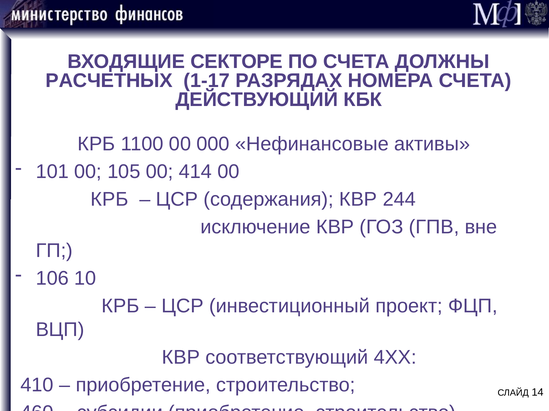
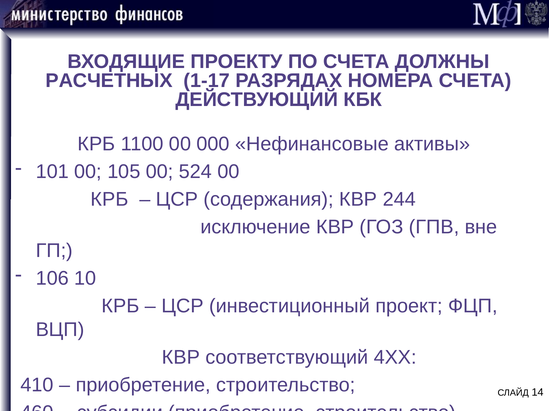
СЕКТОРЕ: СЕКТОРЕ -> ПРОЕКТУ (237, 62)
414: 414 -> 524 (195, 172)
